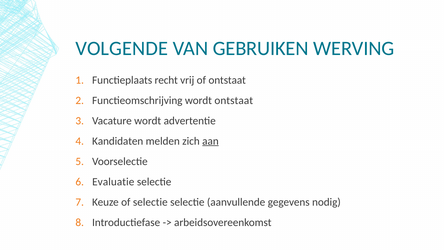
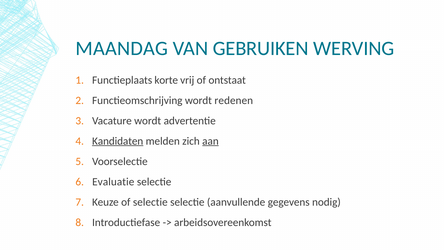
VOLGENDE: VOLGENDE -> MAANDAG (122, 48)
recht: recht -> korte (166, 80)
wordt ontstaat: ontstaat -> redenen (234, 100)
Kandidaten underline: none -> present (118, 141)
